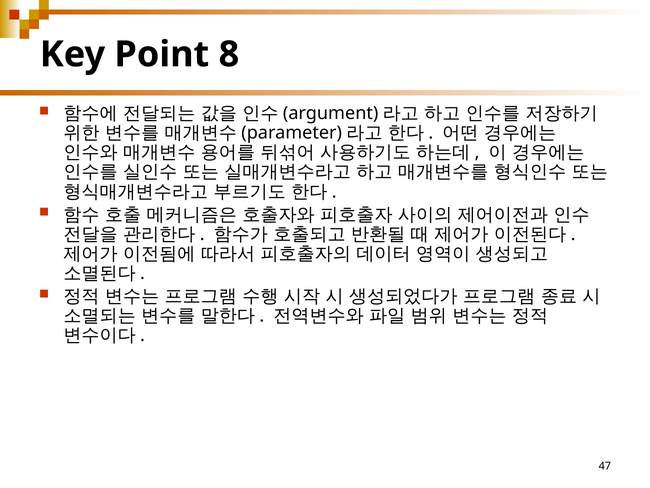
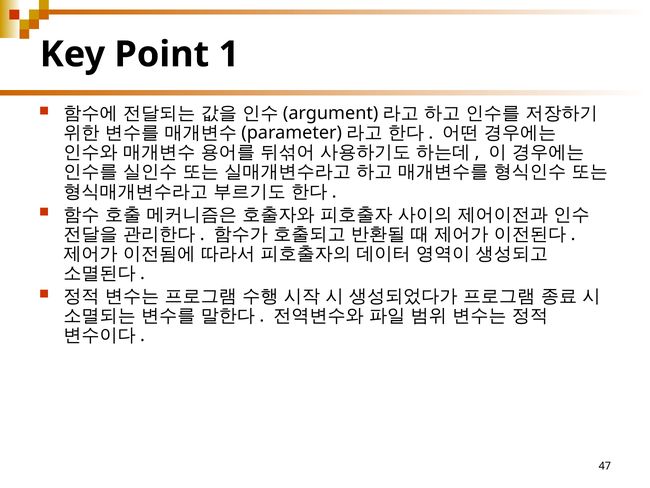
8: 8 -> 1 (229, 54)
